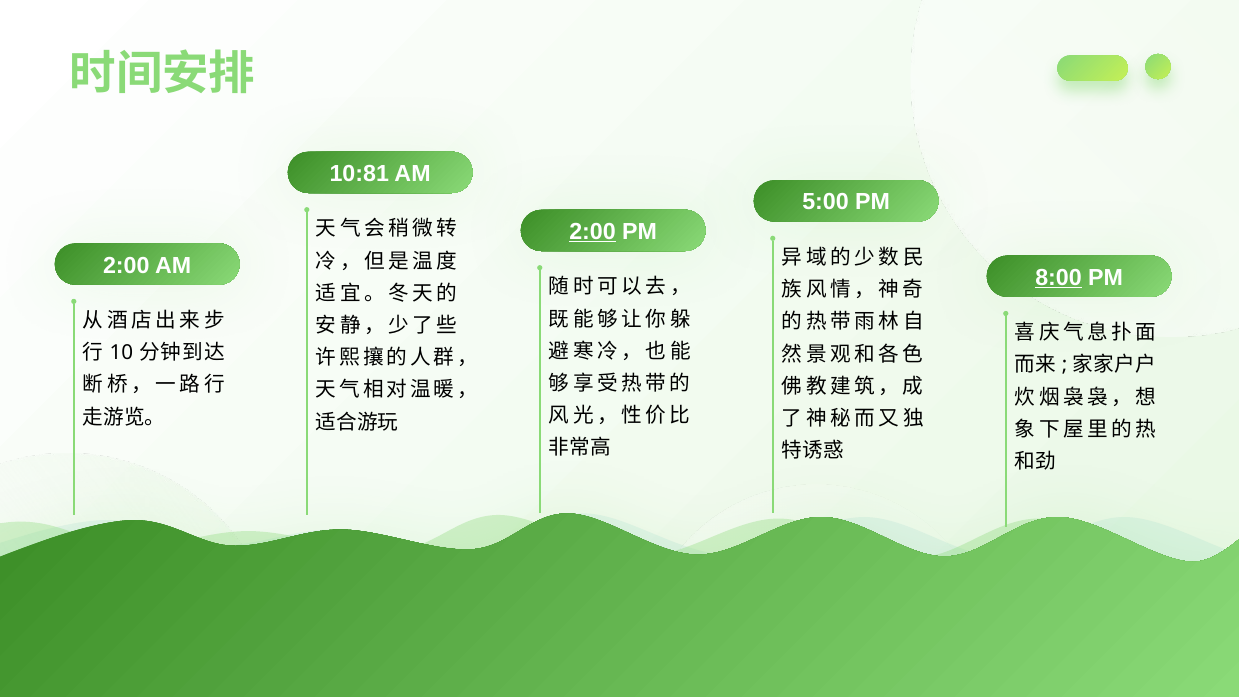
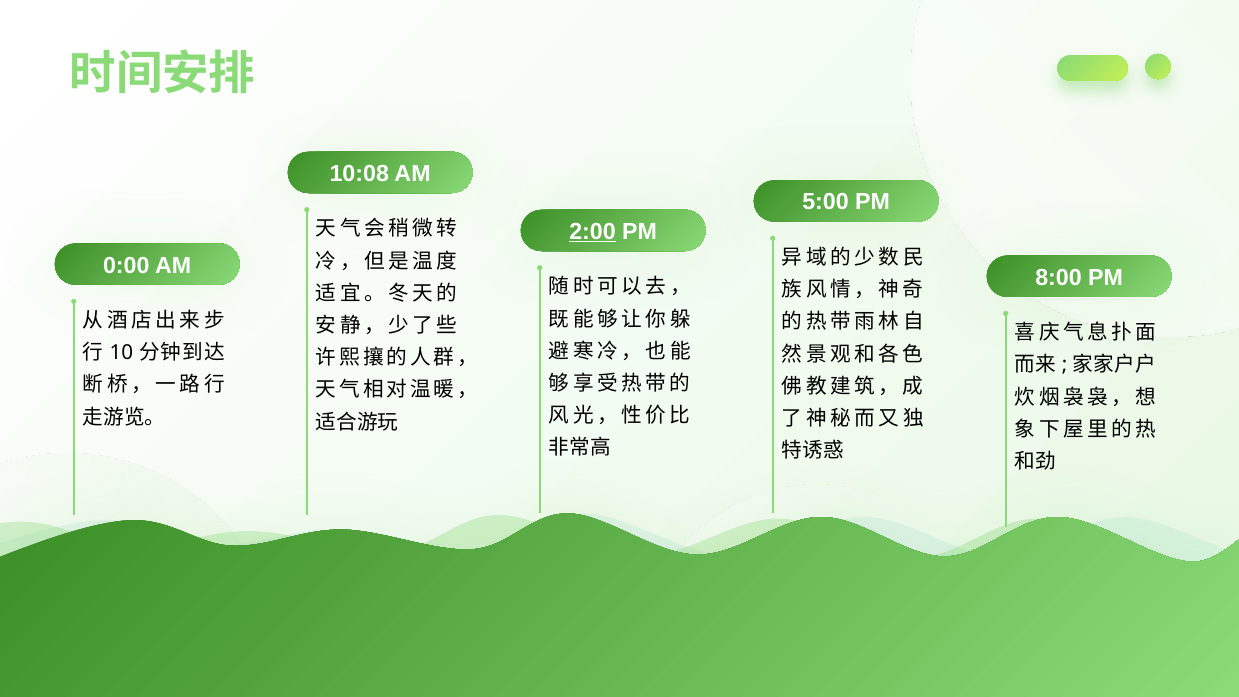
10:81: 10:81 -> 10:08 (359, 174)
2:00: 2:00 -> 0:00 (126, 265)
8:00 underline: present -> none (1058, 277)
